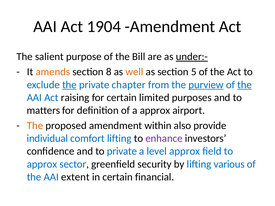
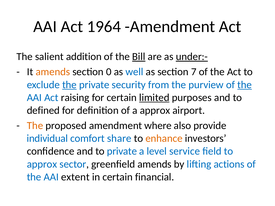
1904: 1904 -> 1964 (104, 27)
purpose: purpose -> addition (84, 57)
Bill underline: none -> present (139, 57)
8: 8 -> 0 (109, 72)
well colour: orange -> blue (134, 72)
5: 5 -> 7 (194, 72)
chapter: chapter -> security (129, 85)
purview underline: present -> none (206, 85)
limited underline: none -> present (154, 98)
matters: matters -> defined (43, 110)
within: within -> where (158, 126)
comfort lifting: lifting -> share (119, 139)
enhance colour: purple -> orange (164, 139)
level approx: approx -> service (185, 151)
greenfield security: security -> amends (155, 164)
various: various -> actions (229, 164)
